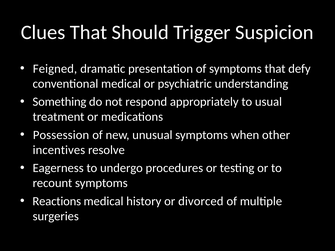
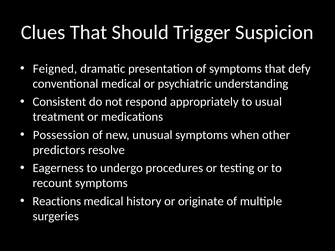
Something: Something -> Consistent (59, 102)
incentives: incentives -> predictors (59, 150)
divorced: divorced -> originate (201, 201)
